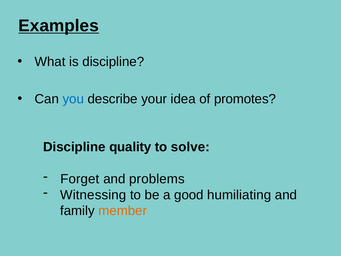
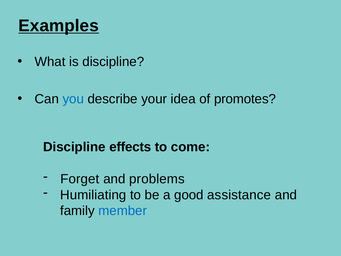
quality: quality -> effects (130, 147)
solve: solve -> come (190, 147)
Witnessing: Witnessing -> Humiliating (93, 195)
humiliating: humiliating -> assistance (239, 195)
member colour: orange -> blue (123, 211)
